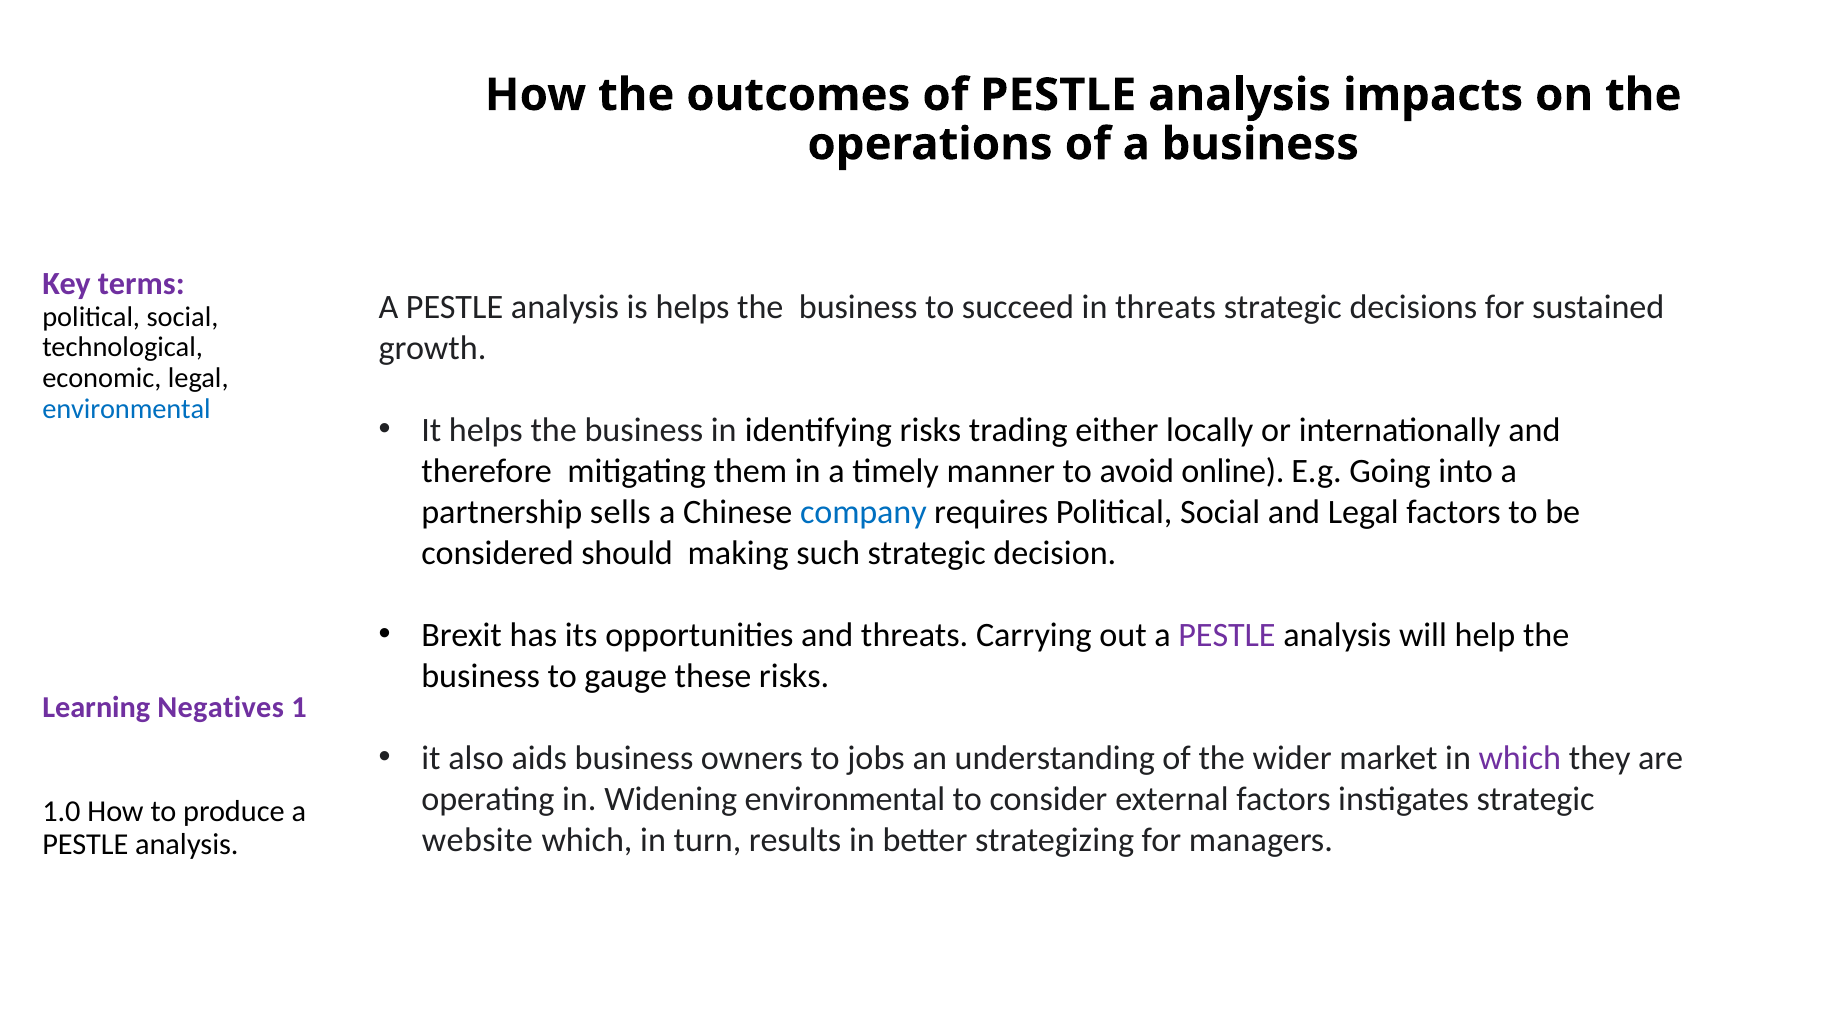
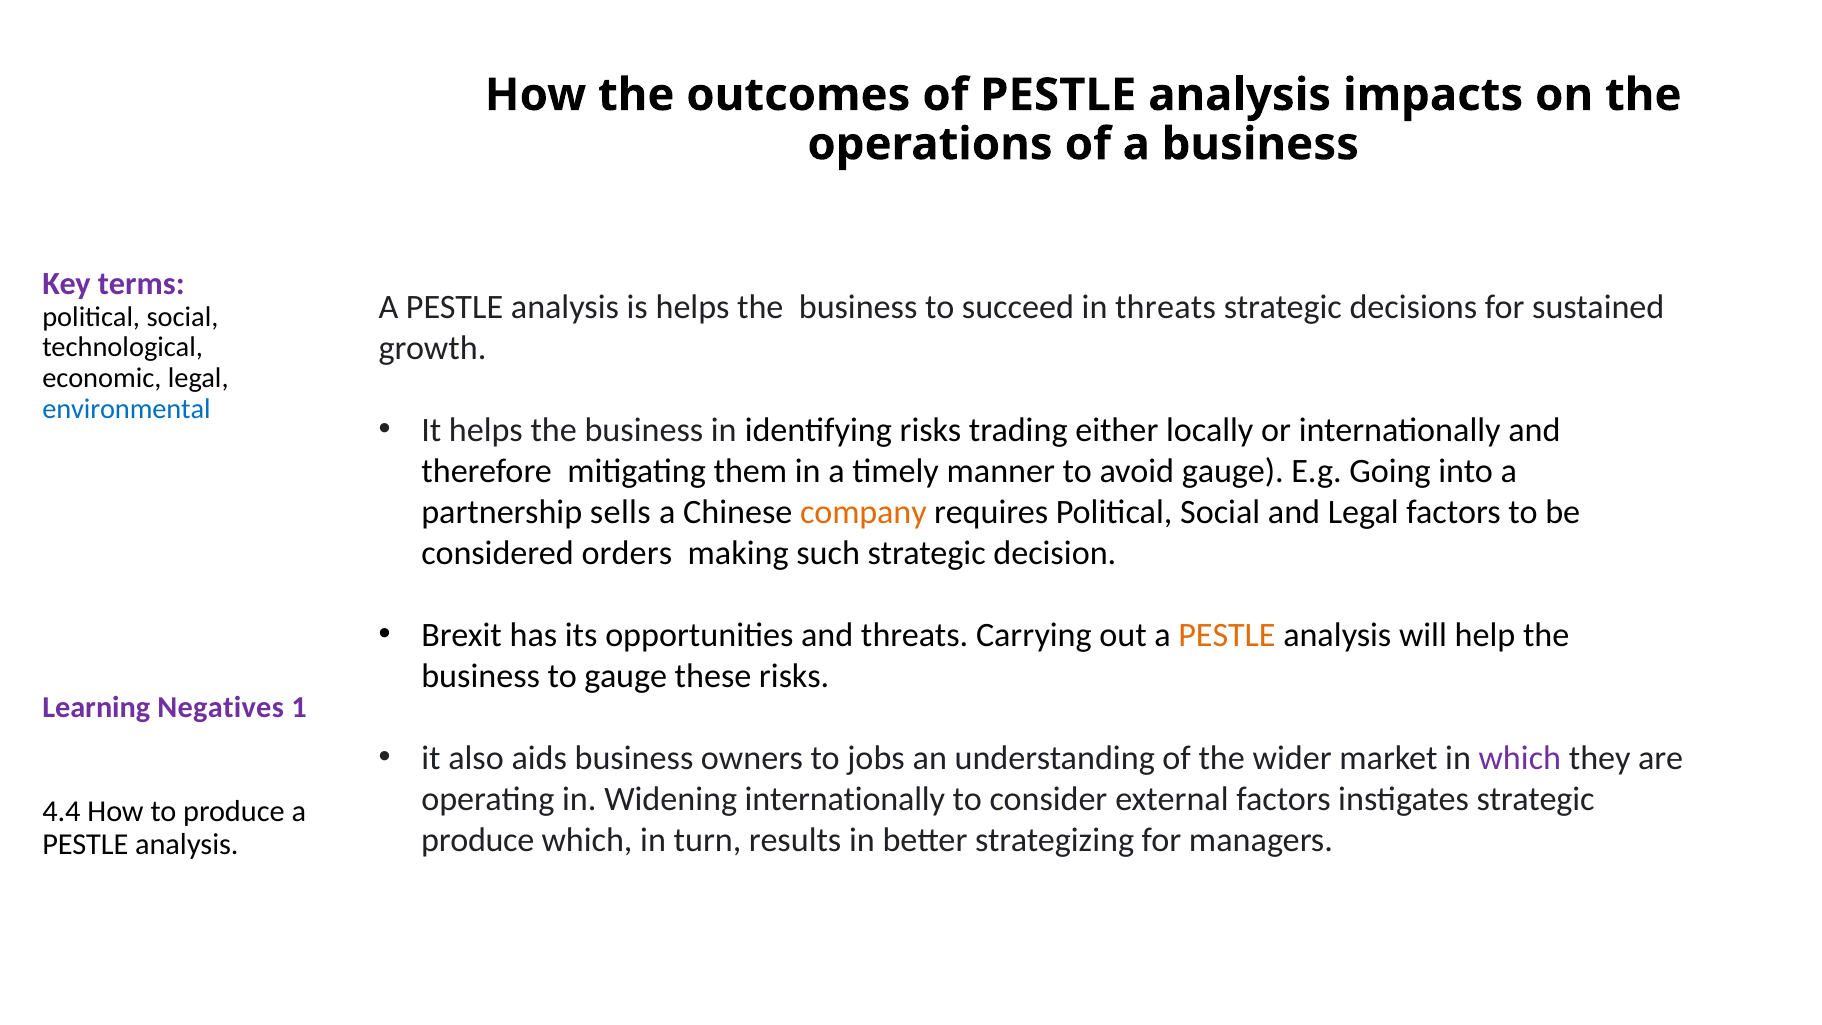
avoid online: online -> gauge (1233, 471)
company colour: blue -> orange (863, 512)
should: should -> orders (627, 553)
PESTLE colour: purple -> orange (1227, 635)
Widening environmental: environmental -> internationally (845, 799)
1.0: 1.0 -> 4.4 (61, 811)
website: website -> produce (478, 840)
